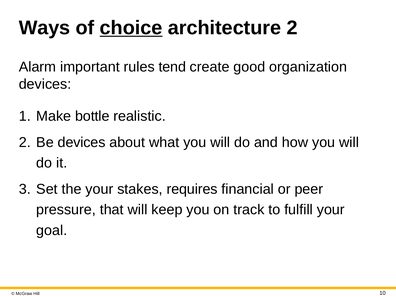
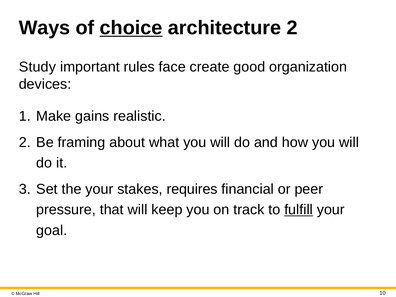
Alarm: Alarm -> Study (37, 67)
tend: tend -> face (172, 67)
bottle: bottle -> gains (92, 116)
Be devices: devices -> framing (82, 142)
fulfill underline: none -> present (299, 210)
